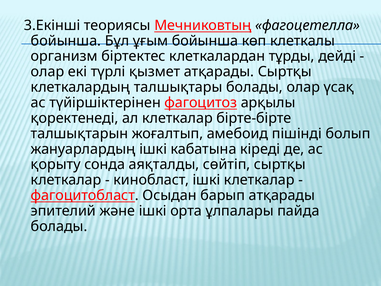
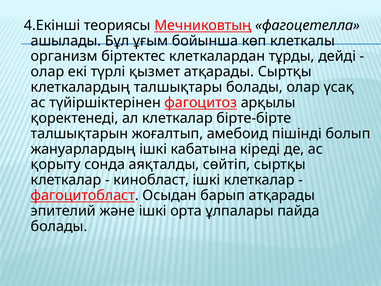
3.Екінші: 3.Екінші -> 4.Екінші (52, 25)
бойынша: бойынша -> ашылады (66, 41)
